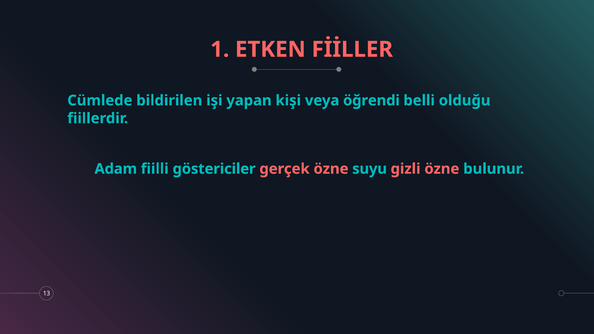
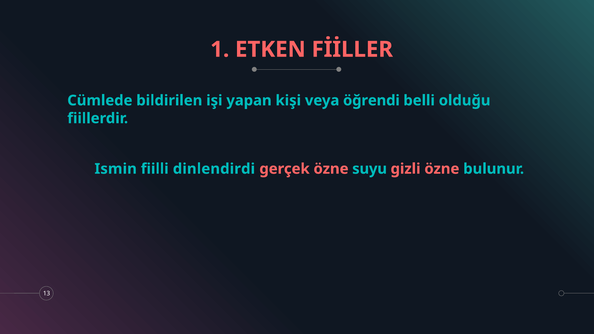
Adam: Adam -> Ismin (116, 169)
göstericiler: göstericiler -> dinlendirdi (214, 169)
